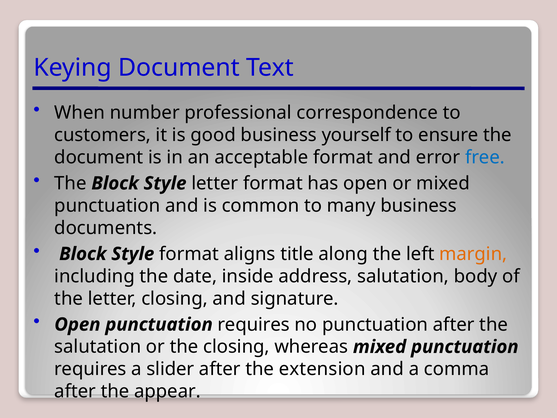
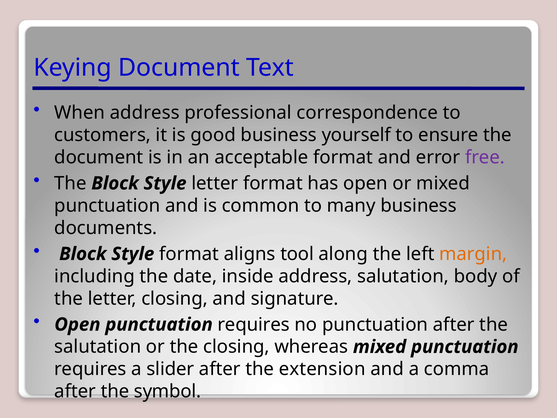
When number: number -> address (145, 113)
free colour: blue -> purple (485, 157)
title: title -> tool (297, 254)
appear: appear -> symbol (168, 391)
